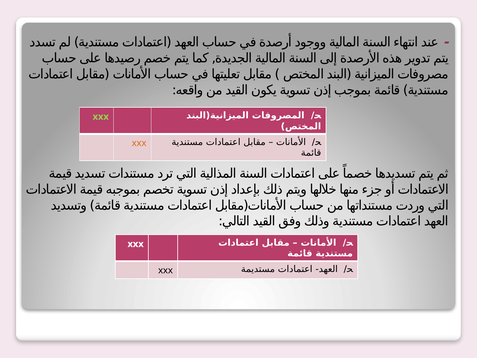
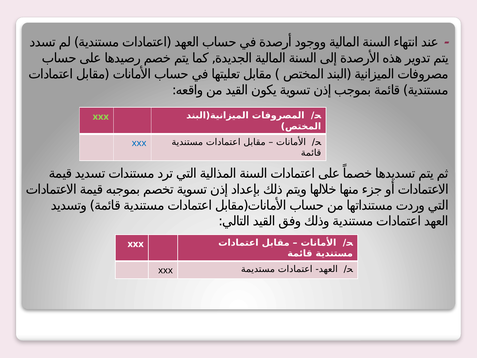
xxx colour: orange -> blue (139, 143)
